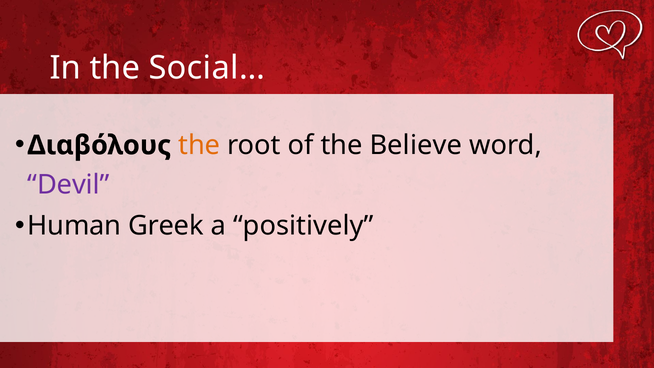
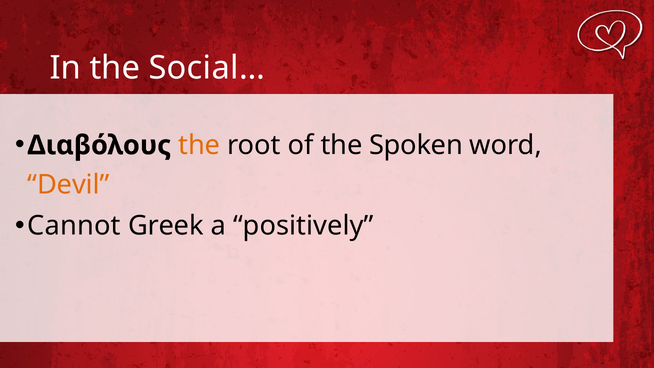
Believe: Believe -> Spoken (416, 145)
Devil colour: purple -> orange (68, 184)
Human: Human -> Cannot (74, 226)
